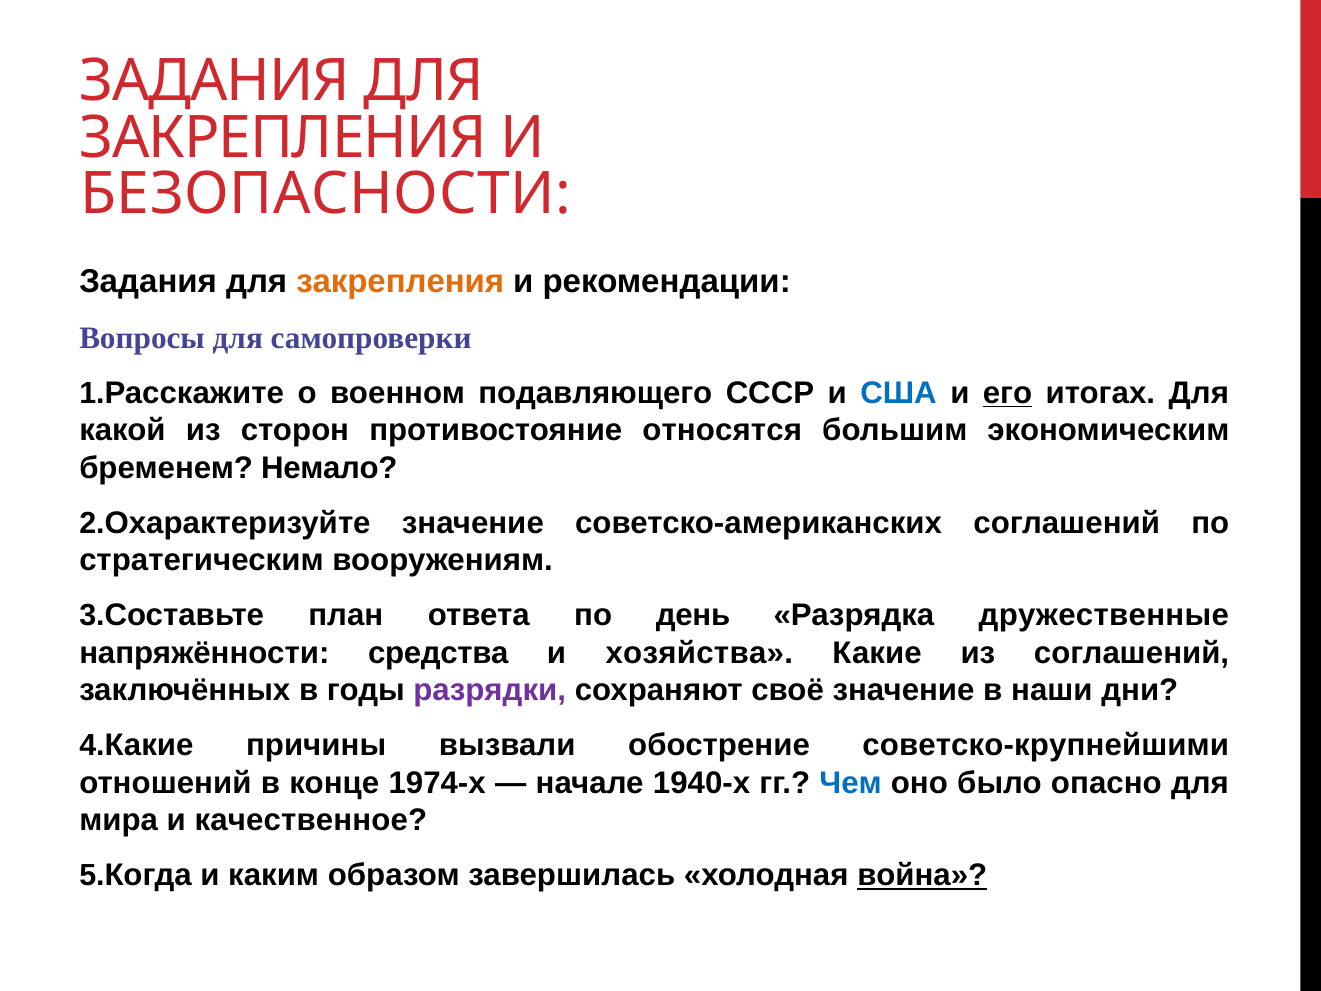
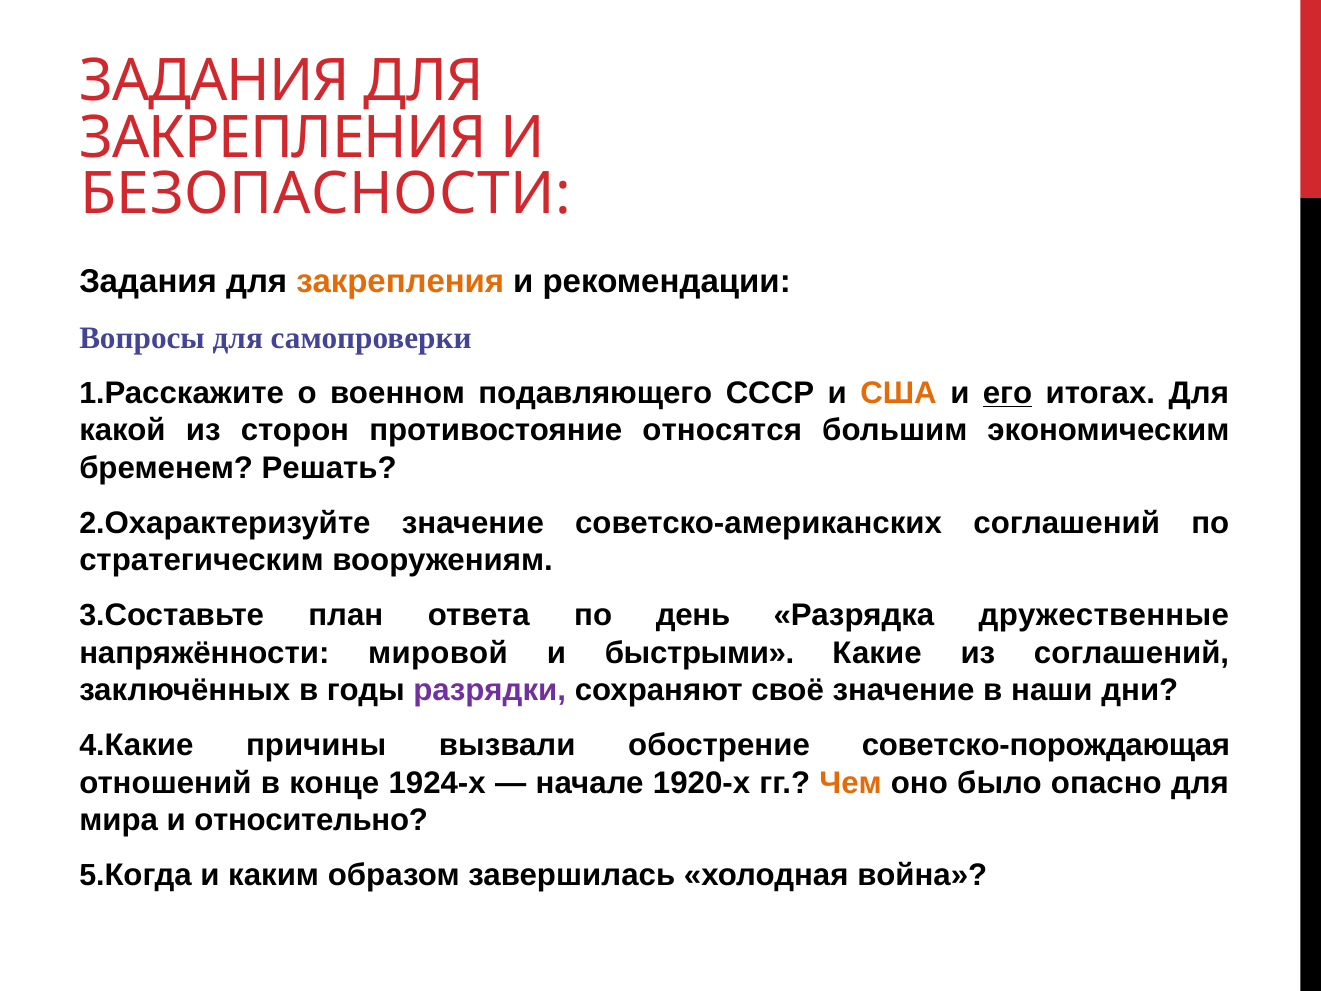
США colour: blue -> orange (899, 393)
Немало: Немало -> Решать (329, 468)
средства: средства -> мировой (438, 653)
хозяйства: хозяйства -> быстрыми (700, 653)
советско-крупнейшими: советско-крупнейшими -> советско-порождающая (1046, 745)
1974-х: 1974-х -> 1924-х (437, 783)
1940-х: 1940-х -> 1920-х (702, 783)
Чем colour: blue -> orange (851, 783)
качественное: качественное -> относительно (311, 820)
война underline: present -> none (922, 875)
